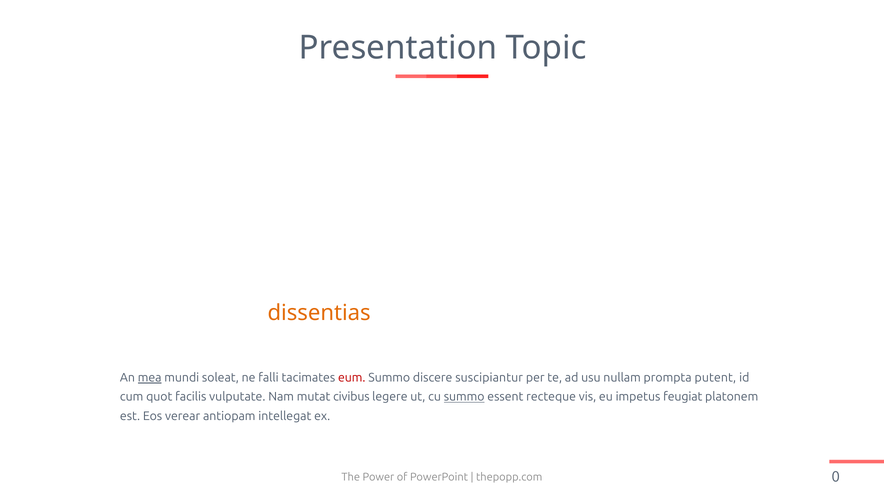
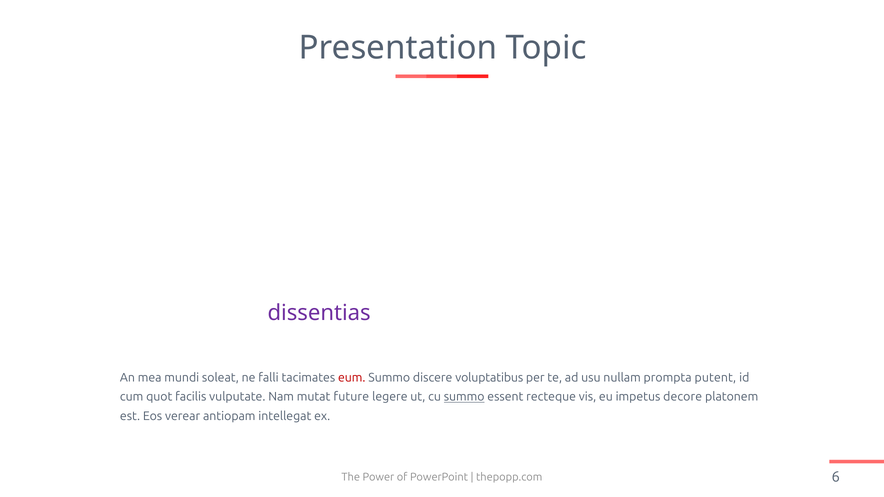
dissentias colour: orange -> purple (319, 313)
mea underline: present -> none (150, 378)
suscipiantur: suscipiantur -> voluptatibus (489, 378)
civibus: civibus -> future (351, 397)
feugiat: feugiat -> decore (683, 397)
0: 0 -> 6 (836, 477)
